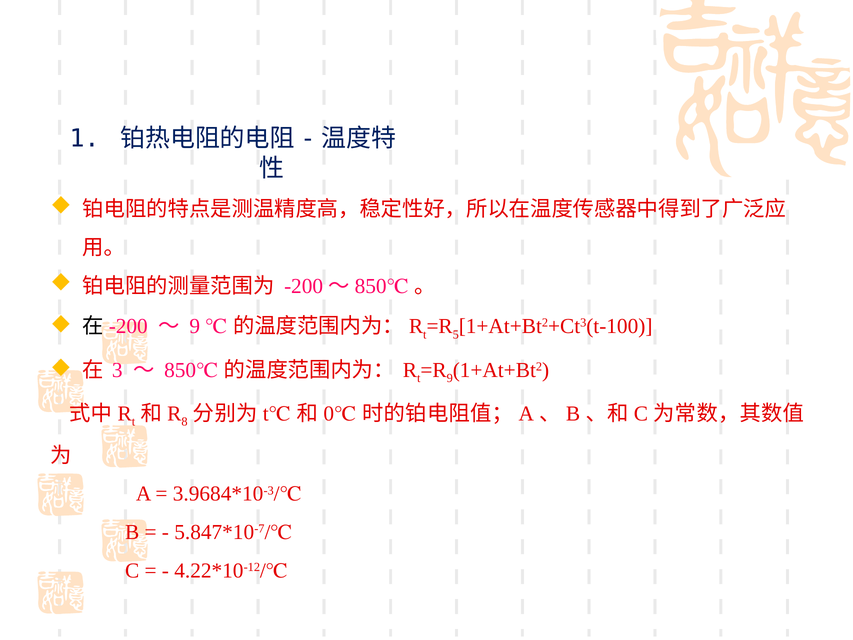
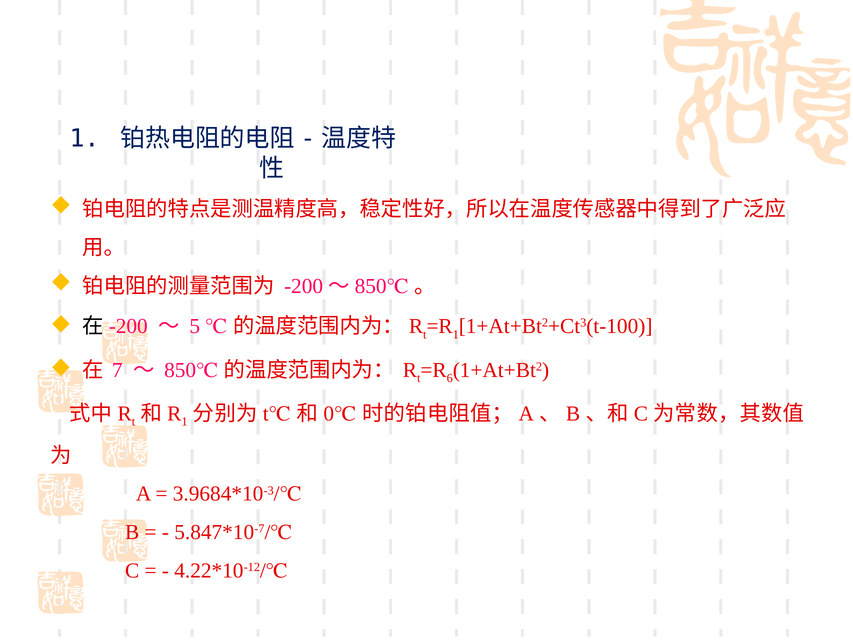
9: 9 -> 5 (195, 326)
5: 5 -> 1 (456, 335)
3: 3 -> 7 (117, 370)
9: 9 -> 6 (450, 378)
8: 8 -> 1 (185, 422)
